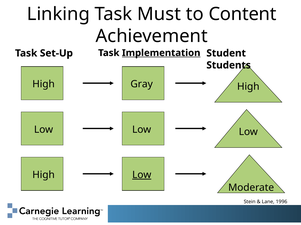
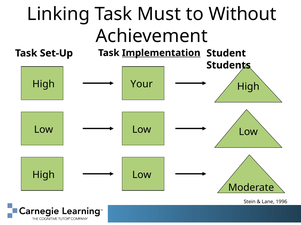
Content: Content -> Without (243, 14)
Gray: Gray -> Your (142, 84)
Low underline: present -> none (142, 175)
